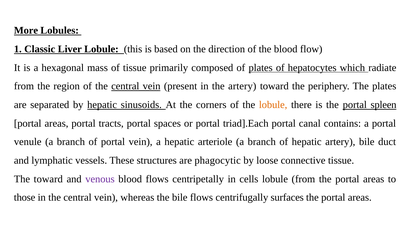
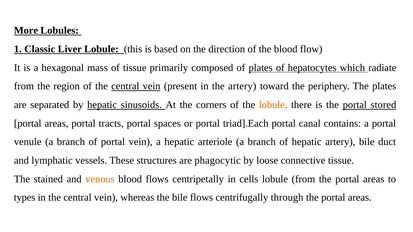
spleen: spleen -> stored (383, 105)
The toward: toward -> stained (48, 179)
venous colour: purple -> orange (100, 179)
those: those -> types (25, 198)
surfaces: surfaces -> through (287, 198)
